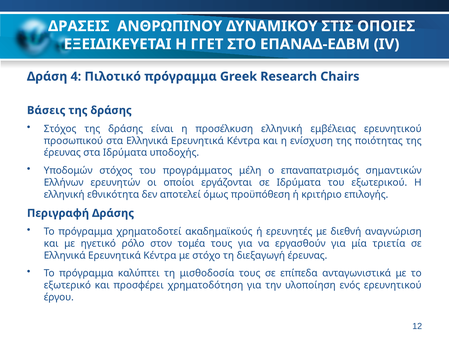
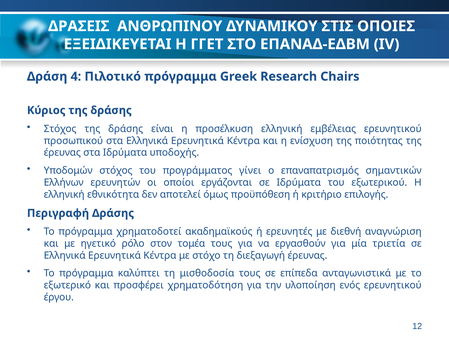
Βάσεις: Βάσεις -> Κύριος (46, 110)
μέλη: μέλη -> γίνει (250, 170)
